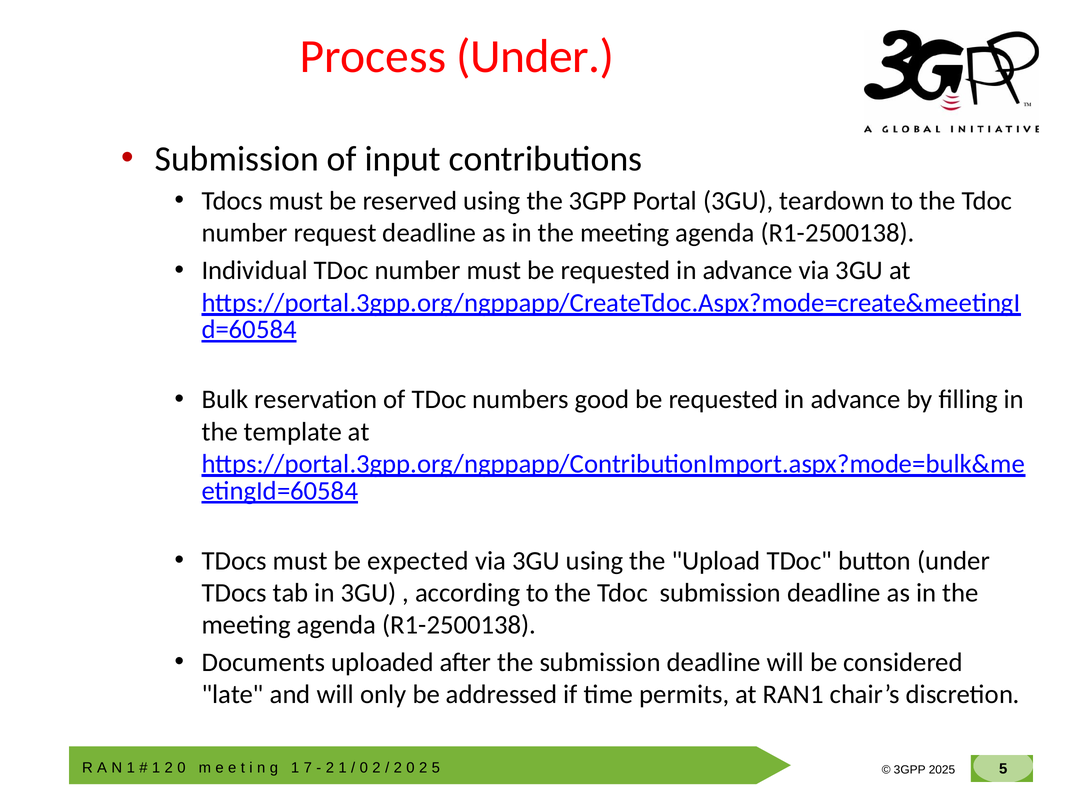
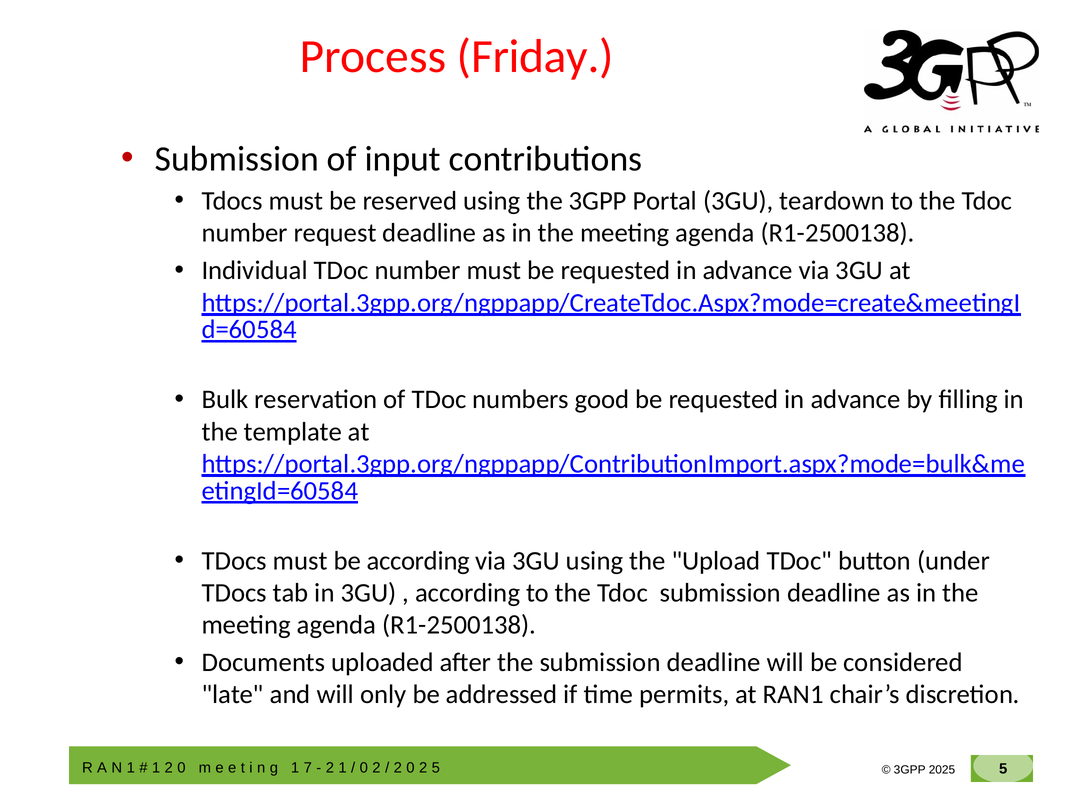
Process Under: Under -> Friday (535, 56)
be expected: expected -> according (418, 560)
